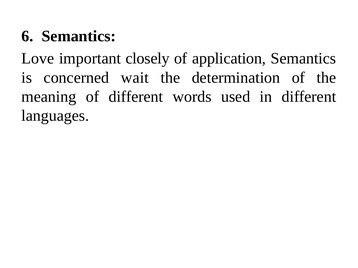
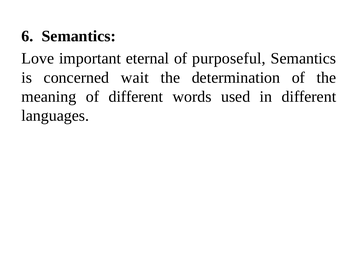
closely: closely -> eternal (147, 59)
application: application -> purposeful (229, 59)
